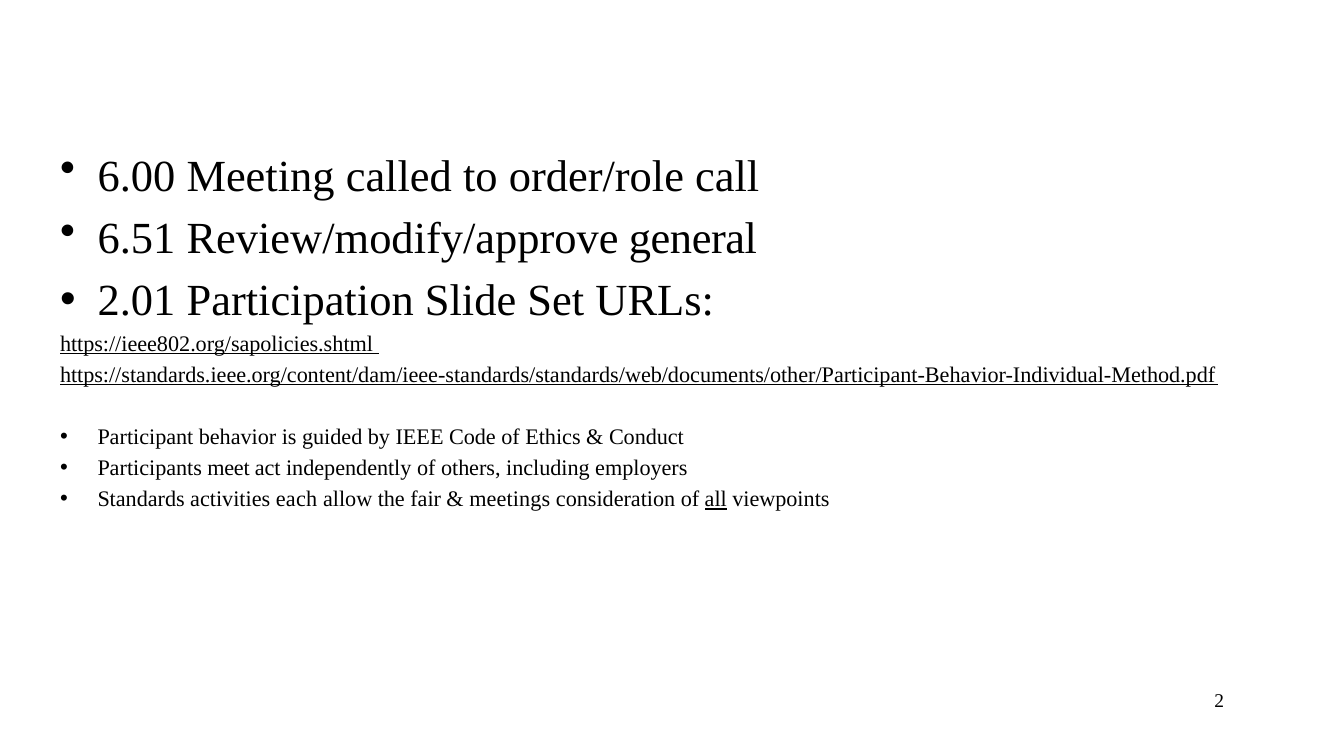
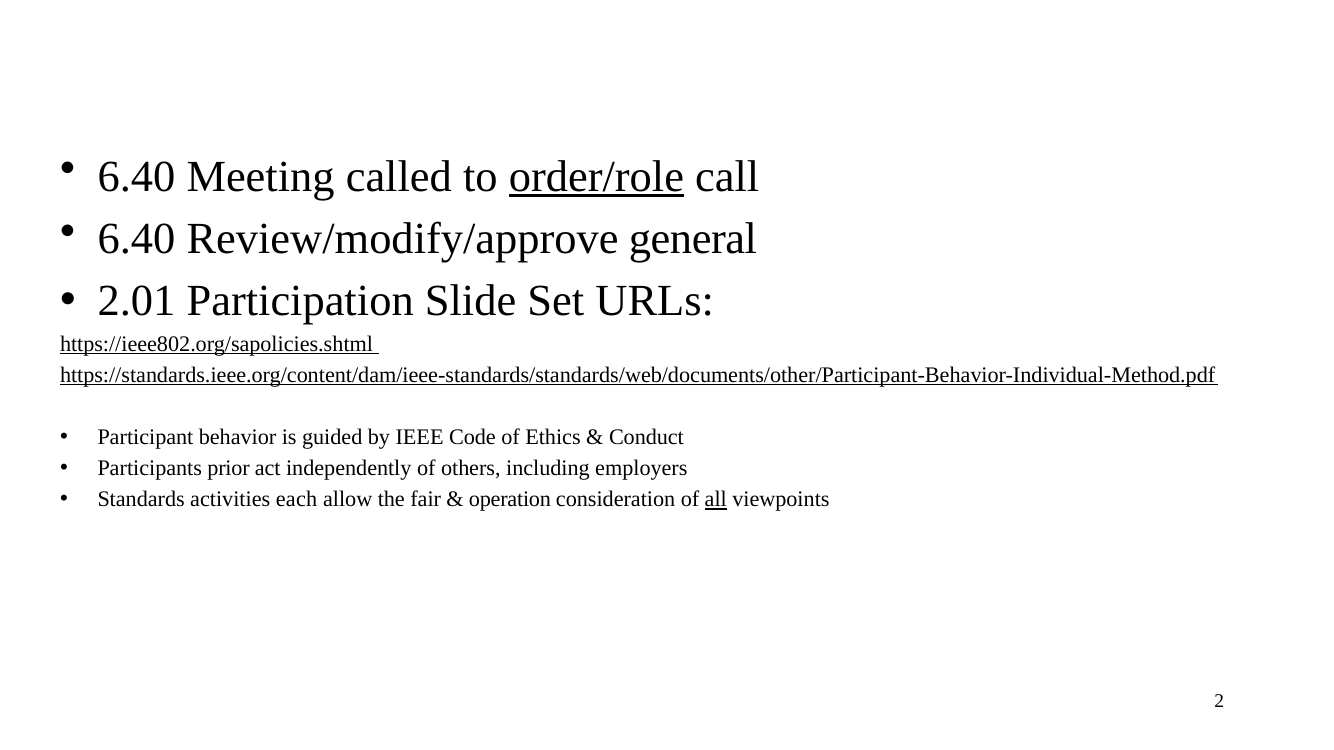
6.00: 6.00 -> 6.40 (136, 177)
order/role underline: none -> present (596, 177)
6.51: 6.51 -> 6.40 (136, 239)
meet: meet -> prior (229, 468)
meetings: meetings -> operation (510, 500)
